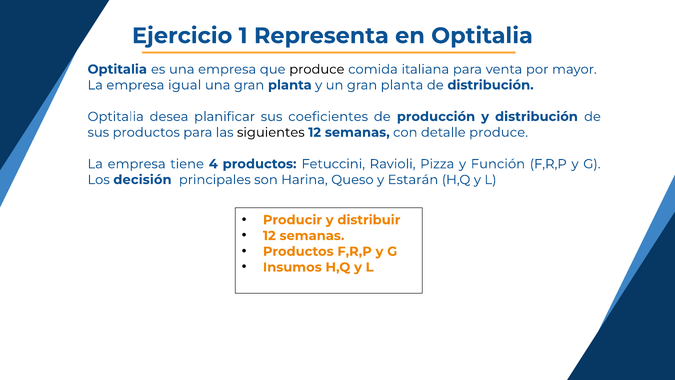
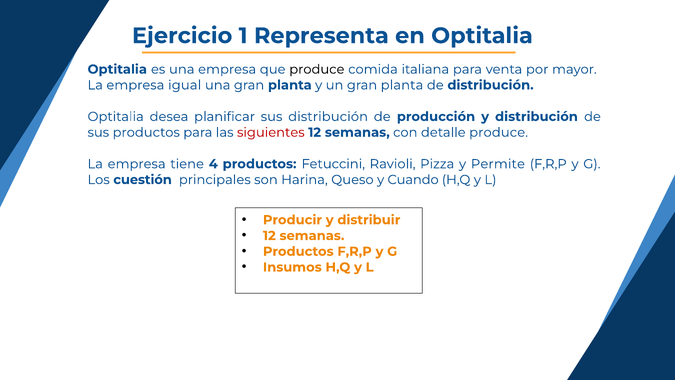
sus coeficientes: coeficientes -> distribución (328, 117)
siguientes colour: black -> red (271, 132)
Función: Función -> Permite (498, 164)
decisión: decisión -> cuestión (143, 180)
Estarán: Estarán -> Cuando (413, 180)
